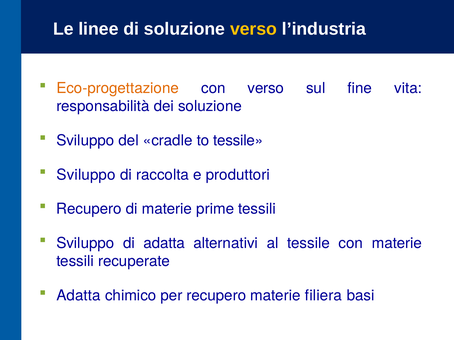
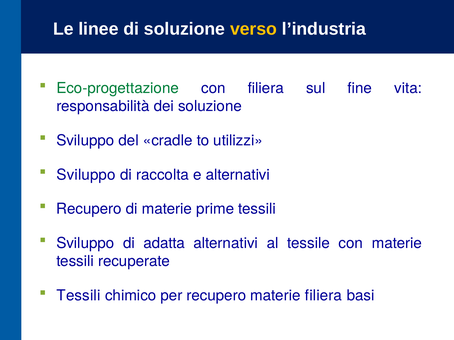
Eco-progettazione colour: orange -> green (118, 88)
con verso: verso -> filiera (266, 88)
to tessile: tessile -> utilizzi (238, 141)
e produttori: produttori -> alternativi (238, 175)
Adatta: Adatta -> Tessili (79, 296)
